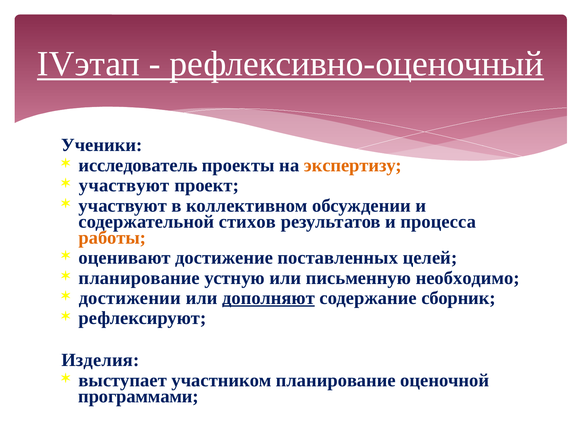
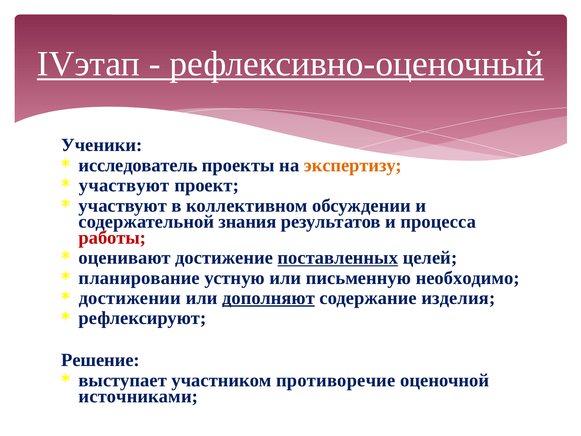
стихов: стихов -> знания (247, 221)
работы colour: orange -> red (112, 238)
поставленных underline: none -> present (338, 258)
сборник: сборник -> изделия (458, 298)
Изделия: Изделия -> Решение (100, 360)
участником планирование: планирование -> противоречие (336, 380)
программами: программами -> источниками (138, 396)
